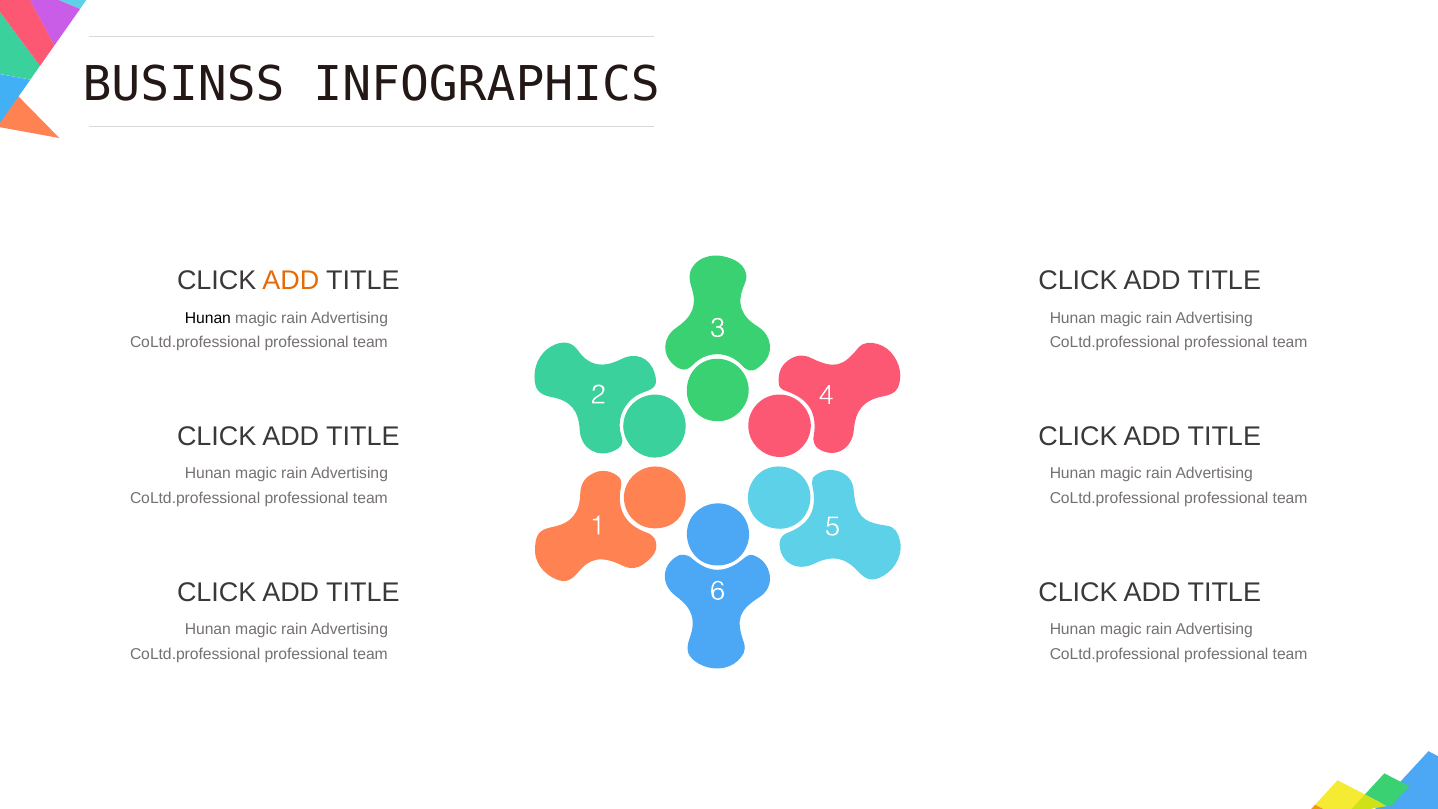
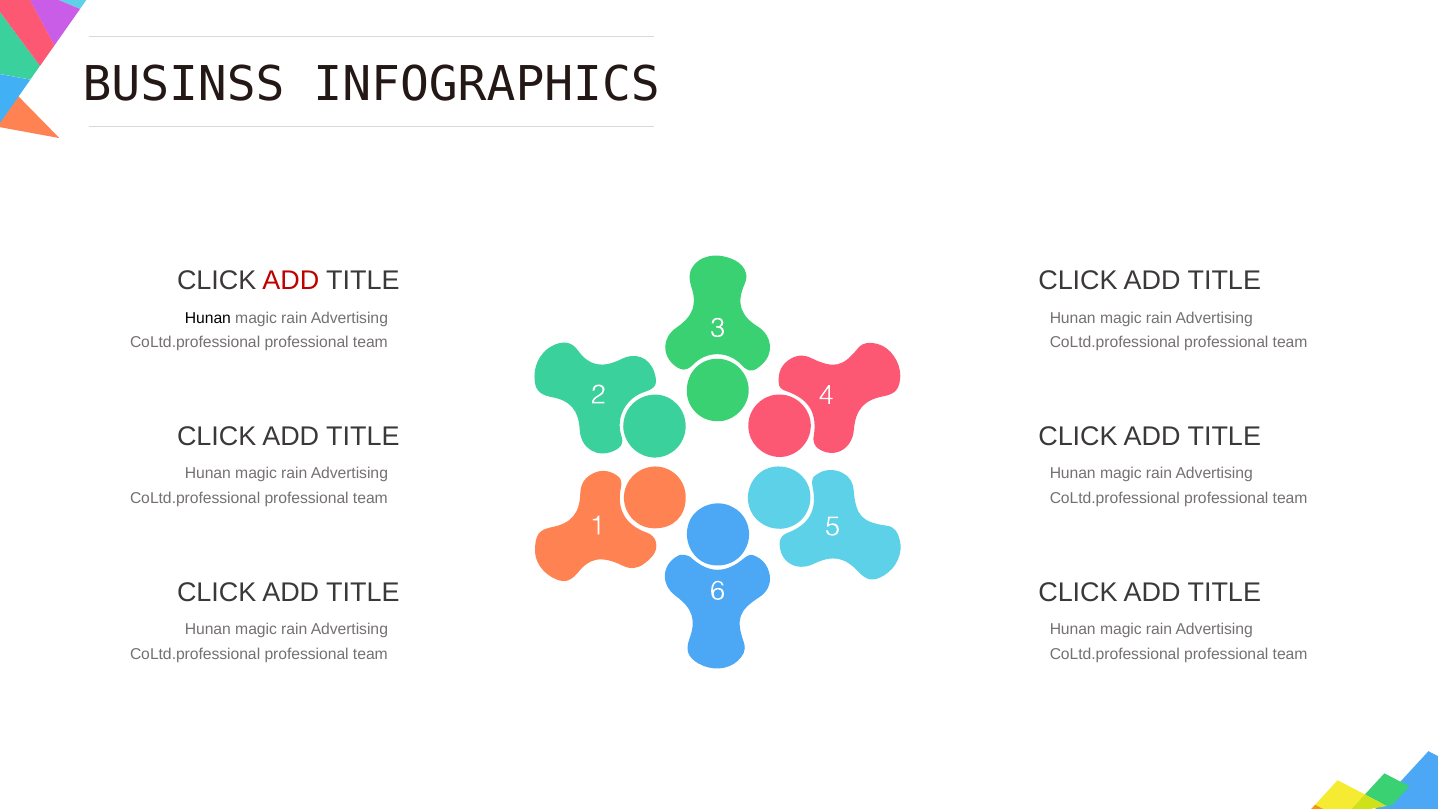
ADD colour: orange -> red (291, 281)
